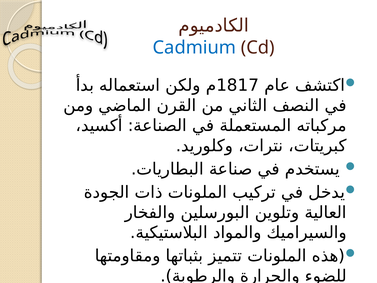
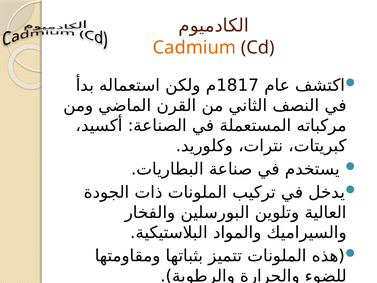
Cadmium colour: blue -> orange (194, 47)
